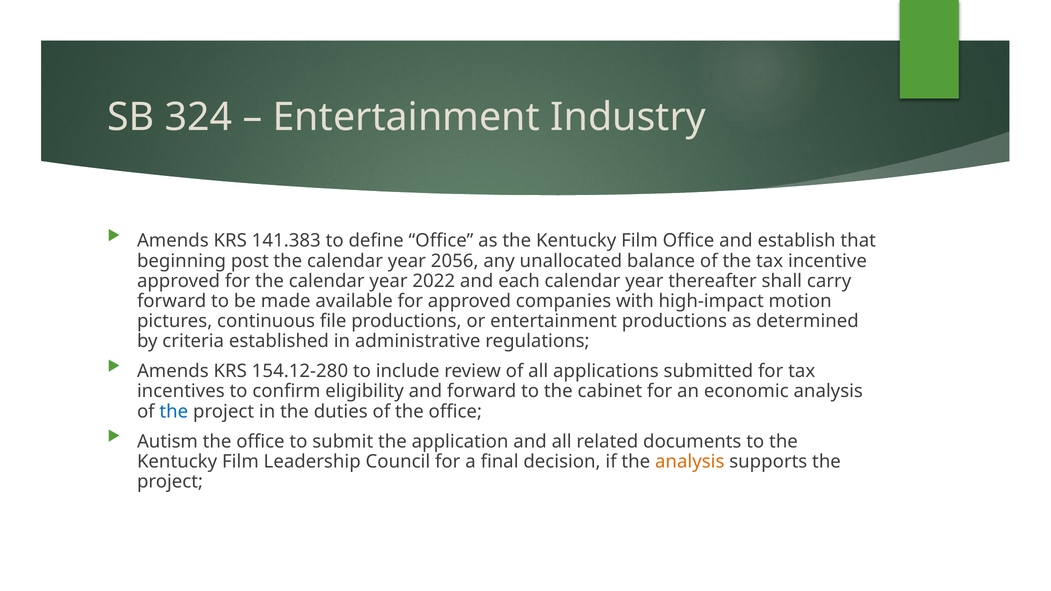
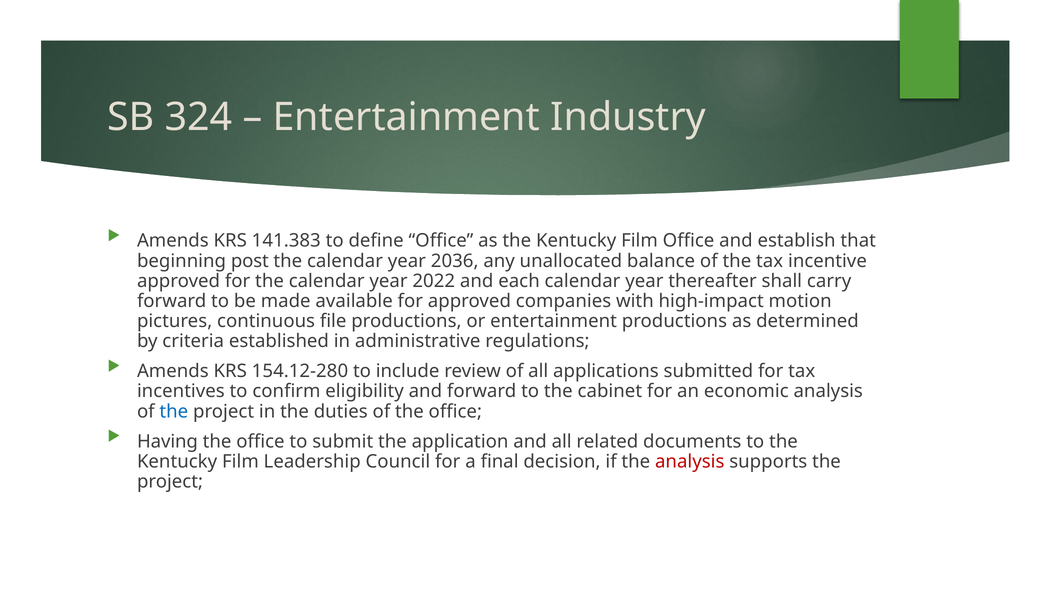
2056: 2056 -> 2036 (455, 261)
Autism: Autism -> Having (167, 442)
analysis colour: orange -> red (690, 462)
